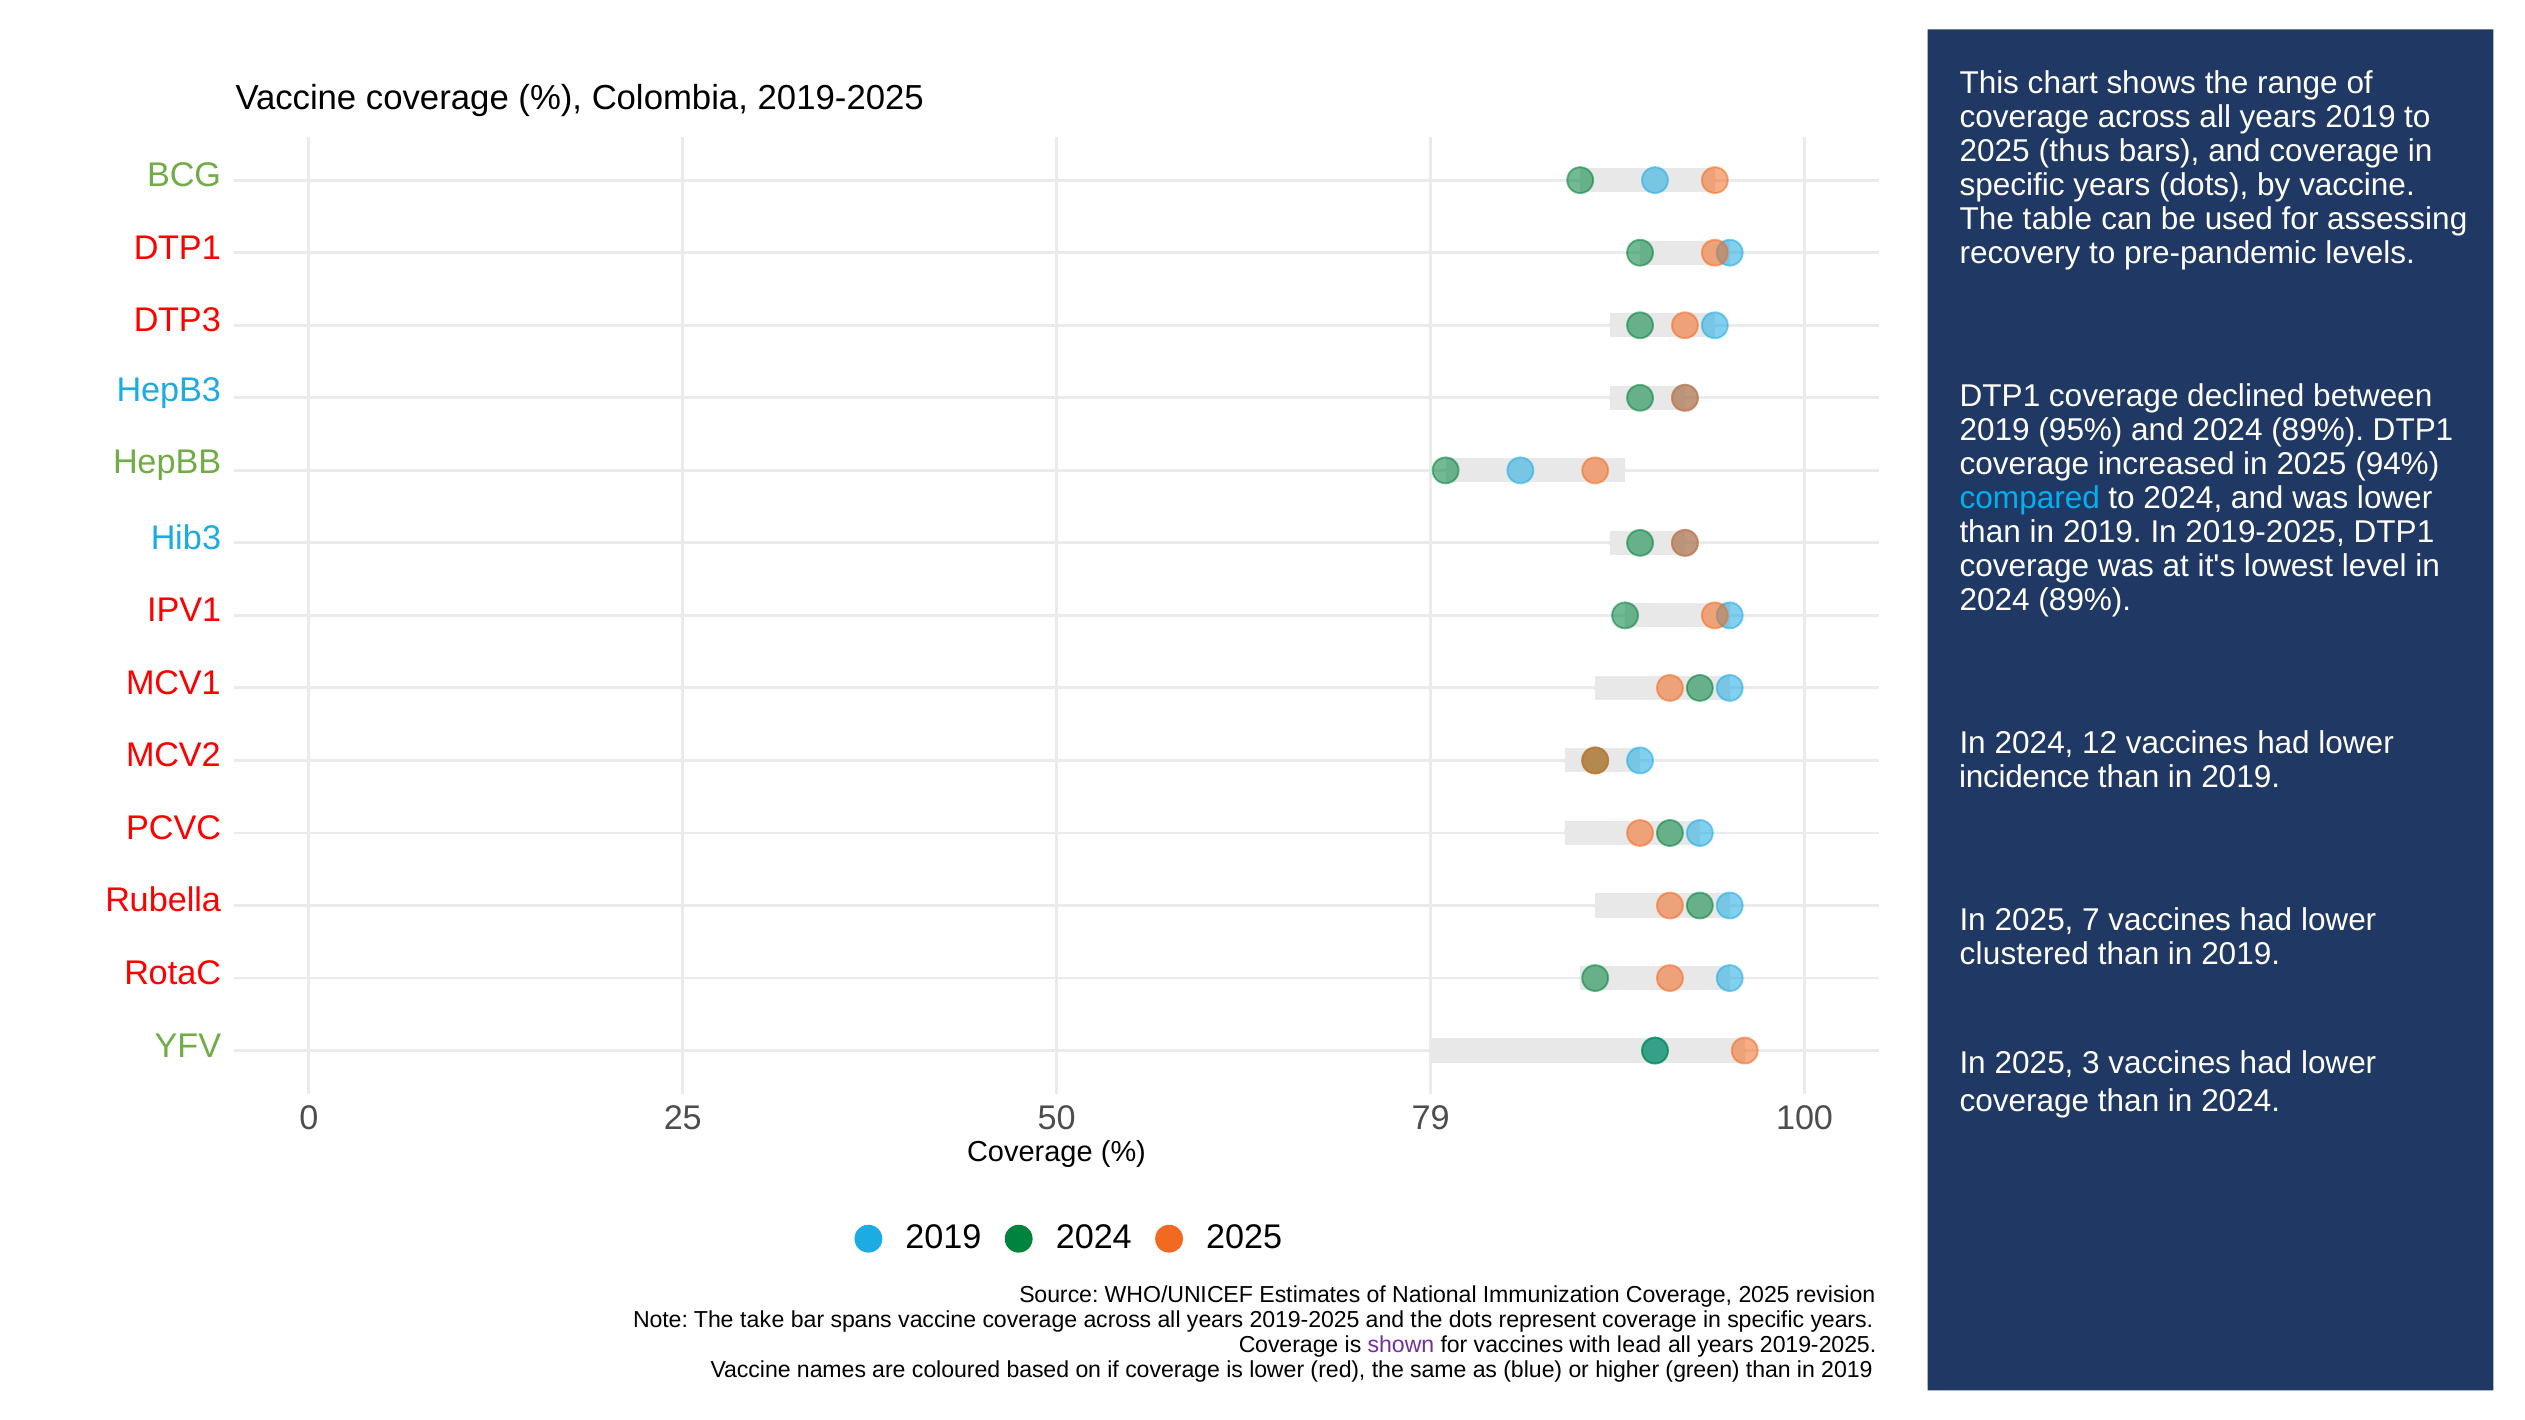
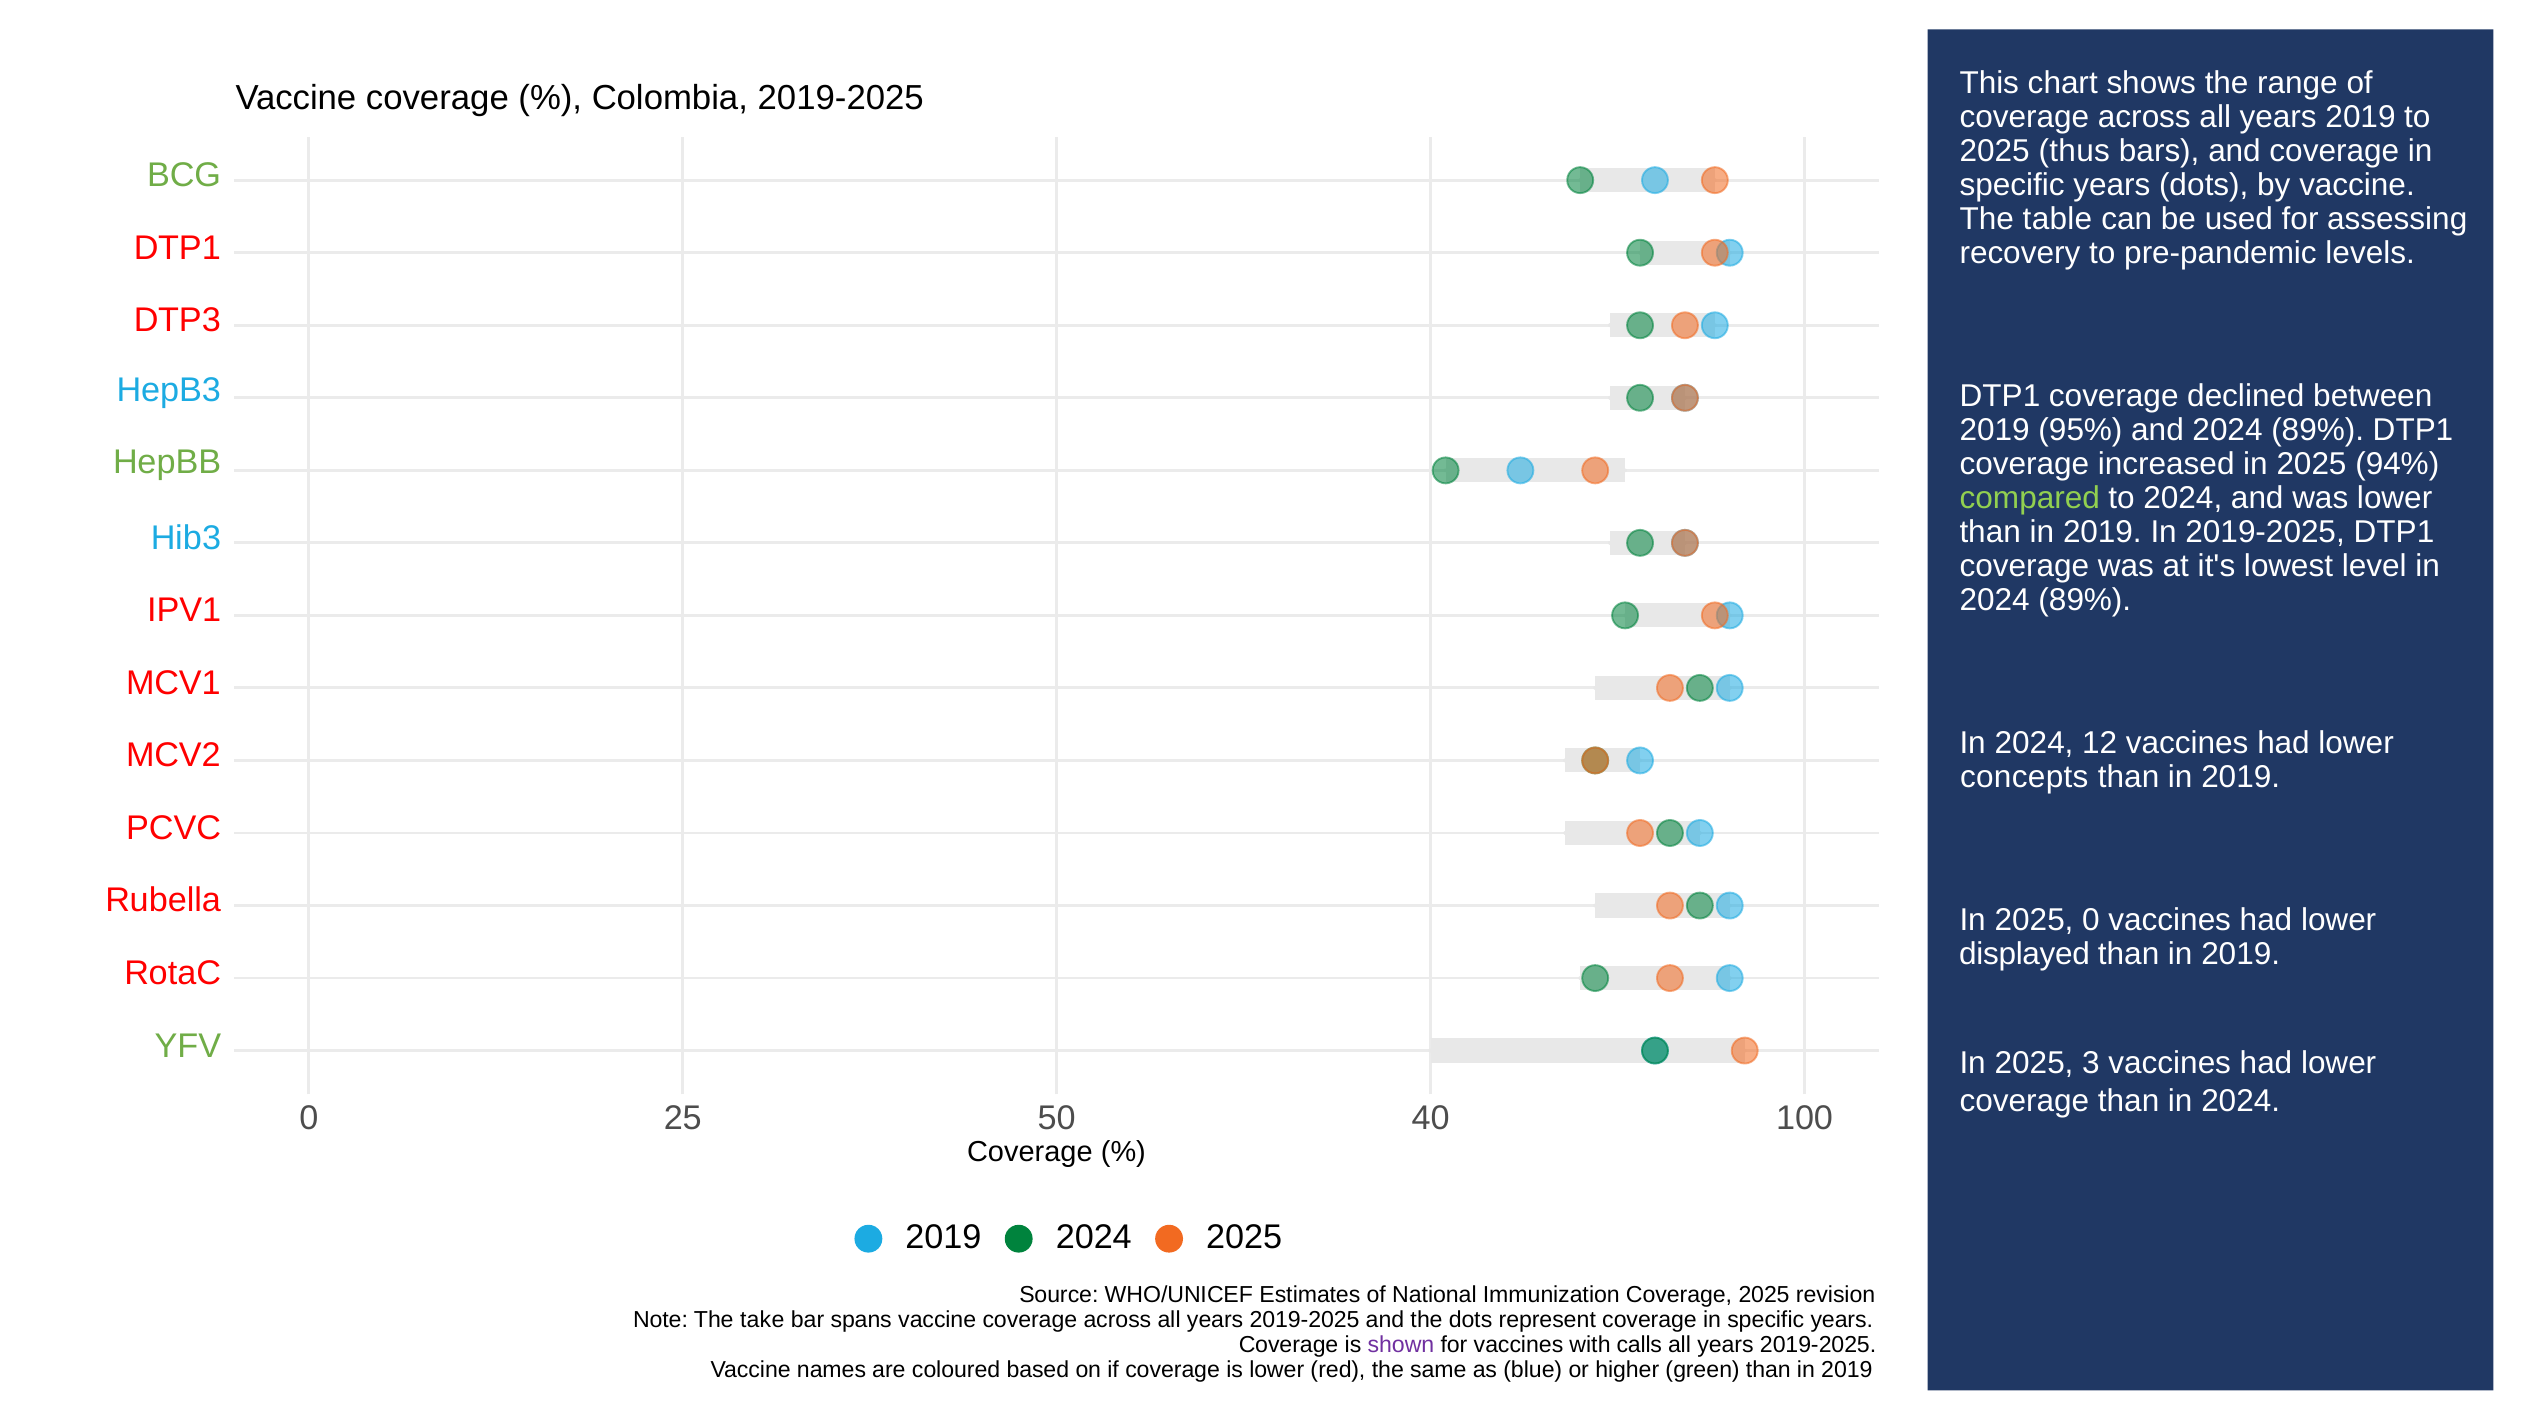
compared colour: light blue -> light green (2030, 498)
incidence: incidence -> concepts (2024, 777)
2025 7: 7 -> 0 (2091, 920)
clustered: clustered -> displayed (2025, 954)
79: 79 -> 40 (1431, 1118)
lead: lead -> calls (1639, 1345)
